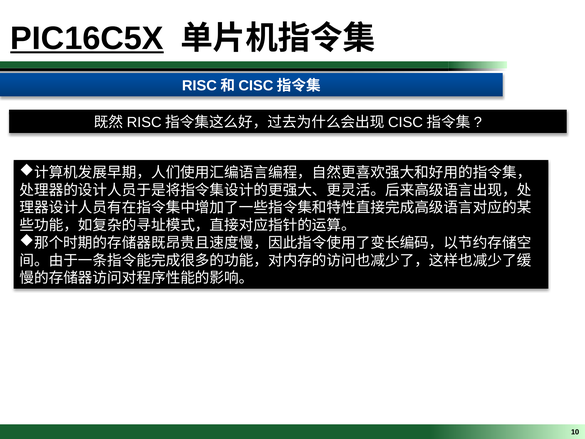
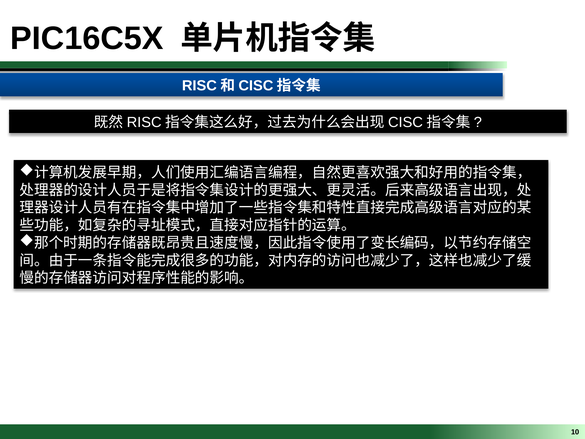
PIC16C5X underline: present -> none (87, 38)
